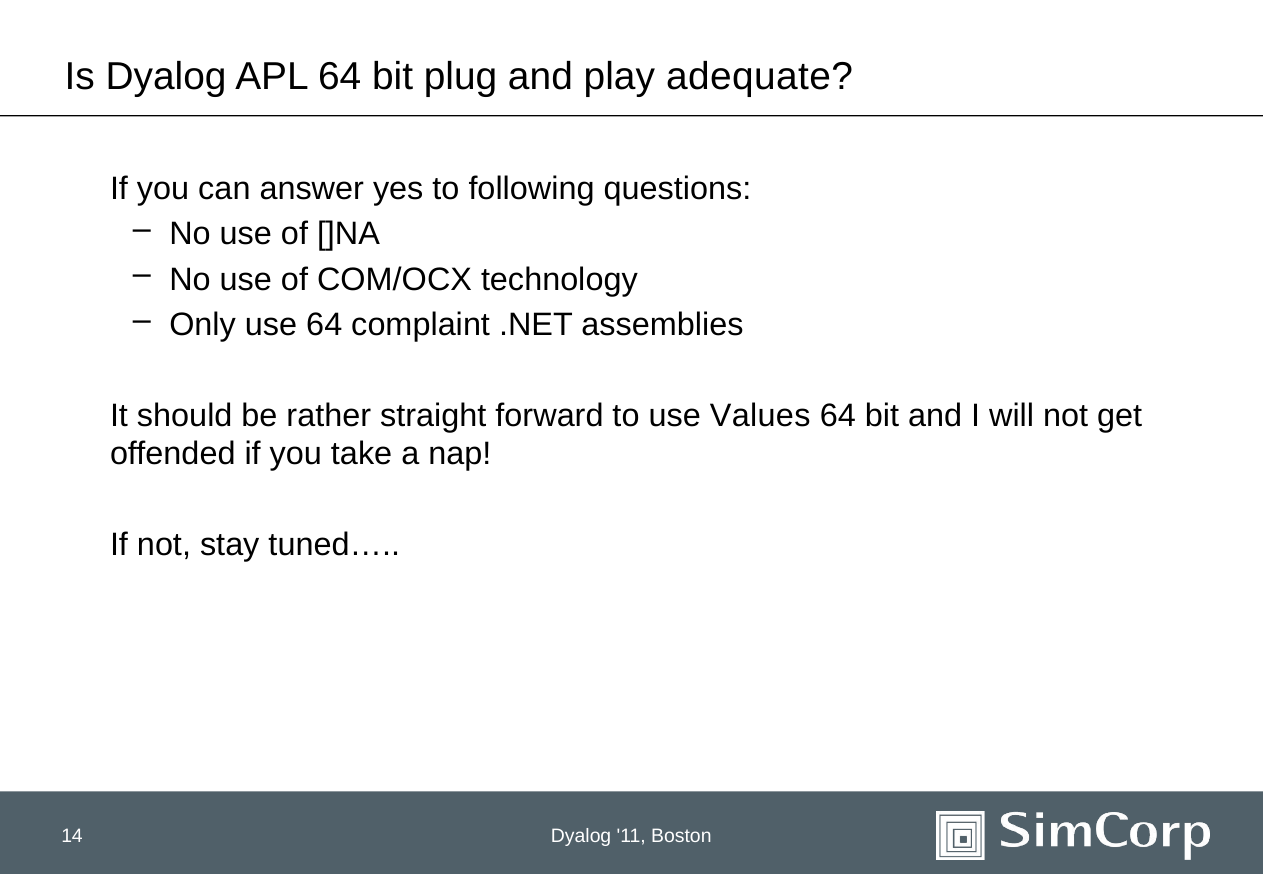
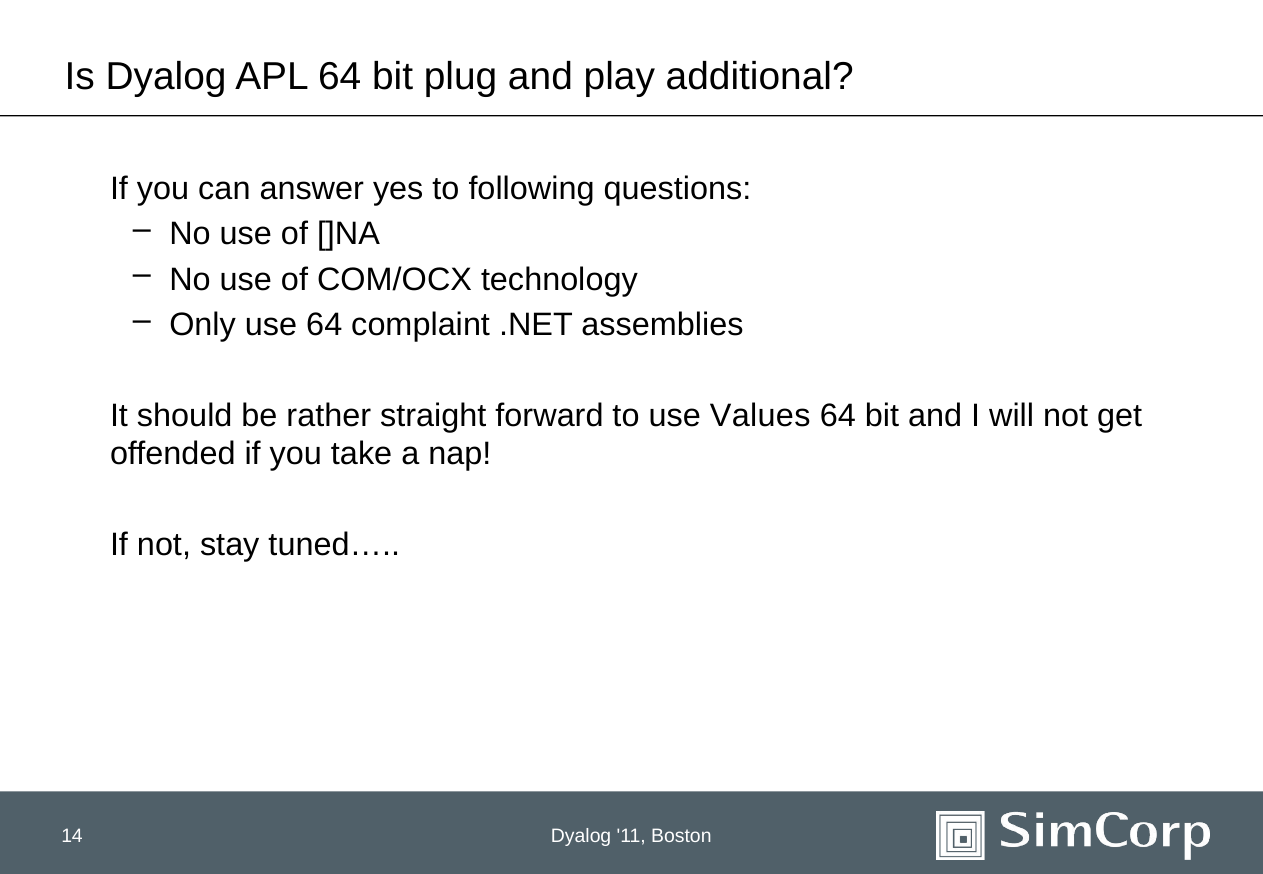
adequate: adequate -> additional (760, 77)
